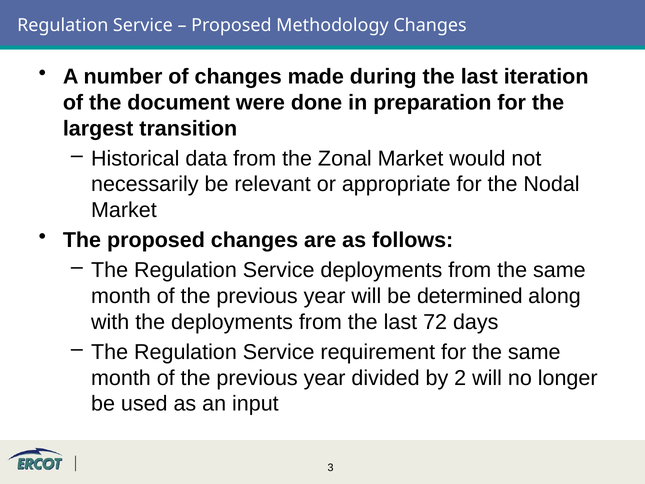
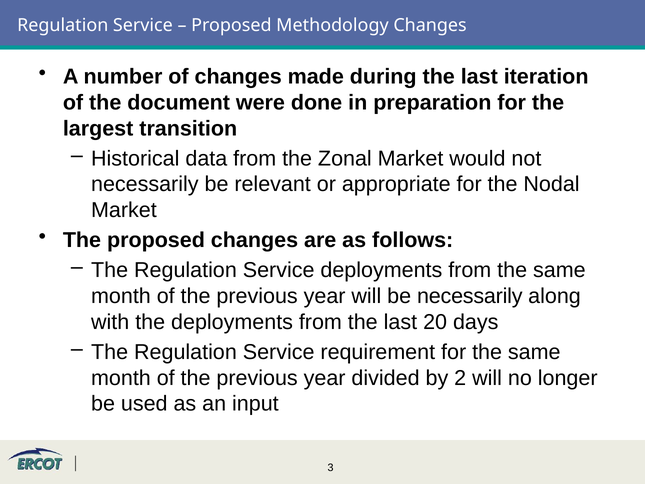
be determined: determined -> necessarily (470, 296)
72: 72 -> 20 (435, 322)
